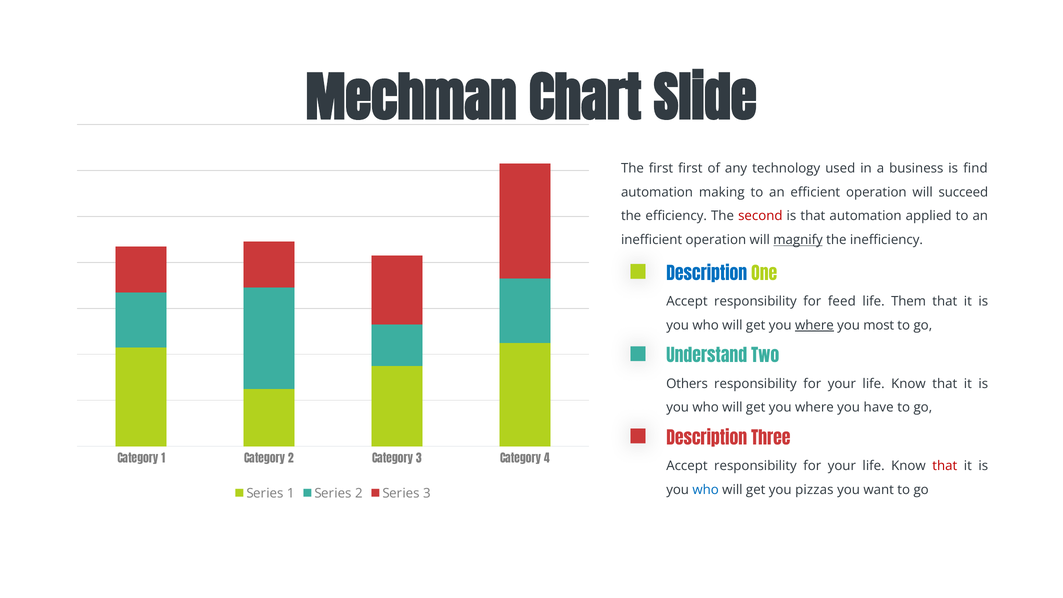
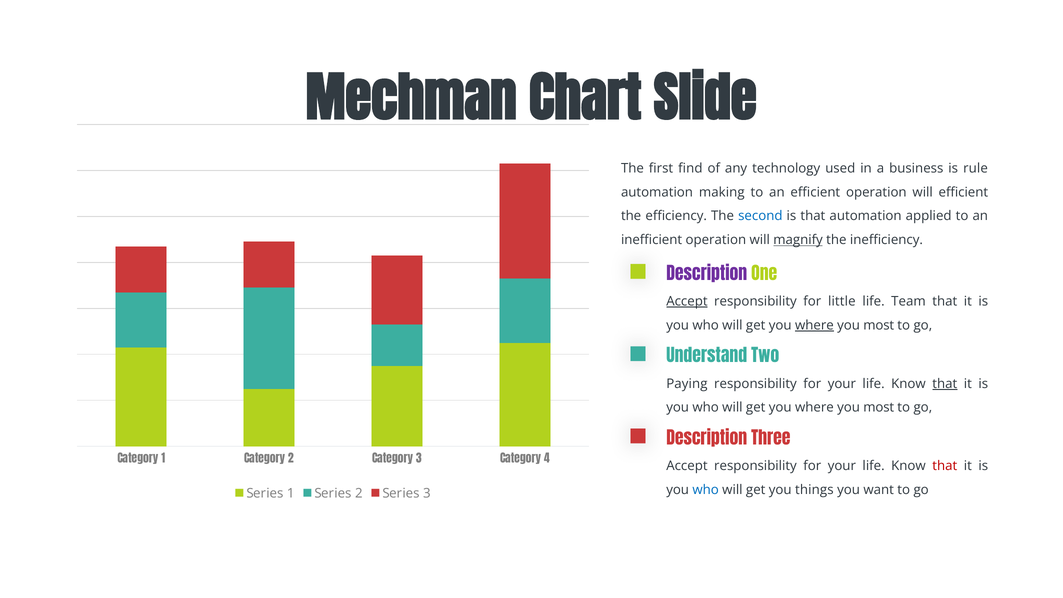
first first: first -> find (690, 168)
find: find -> rule (976, 168)
will succeed: succeed -> efficient (963, 192)
second colour: red -> blue (760, 216)
Description colour: blue -> purple (707, 274)
Accept underline: none -> present (687, 301)
feed: feed -> little (842, 301)
Them: Them -> Team (908, 301)
Others: Others -> Paying (687, 384)
that underline: none -> present (945, 384)
have: have -> most (879, 408)
pizzas: pizzas -> things (814, 490)
